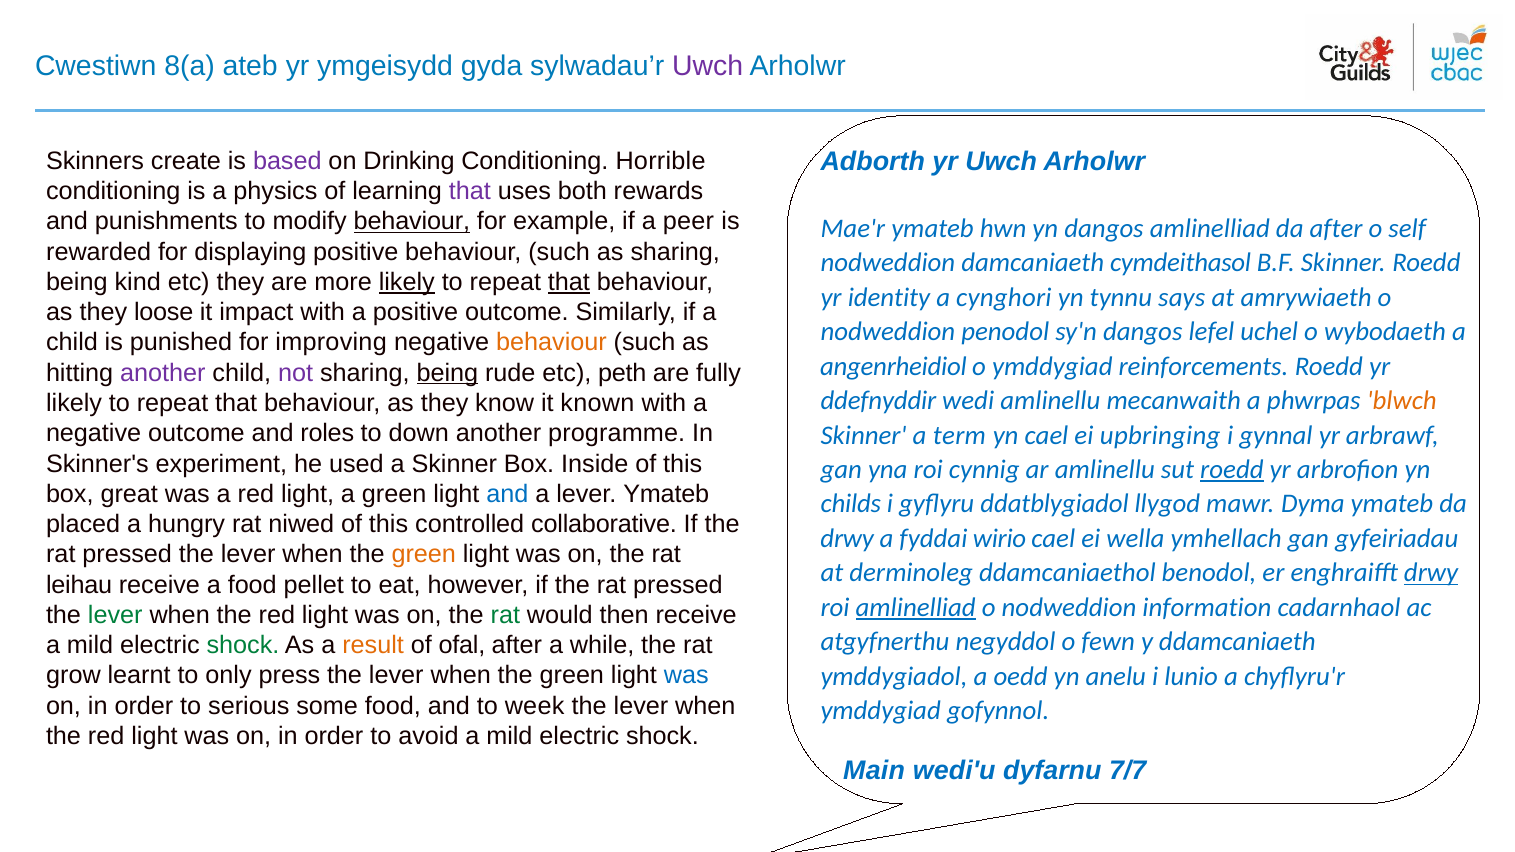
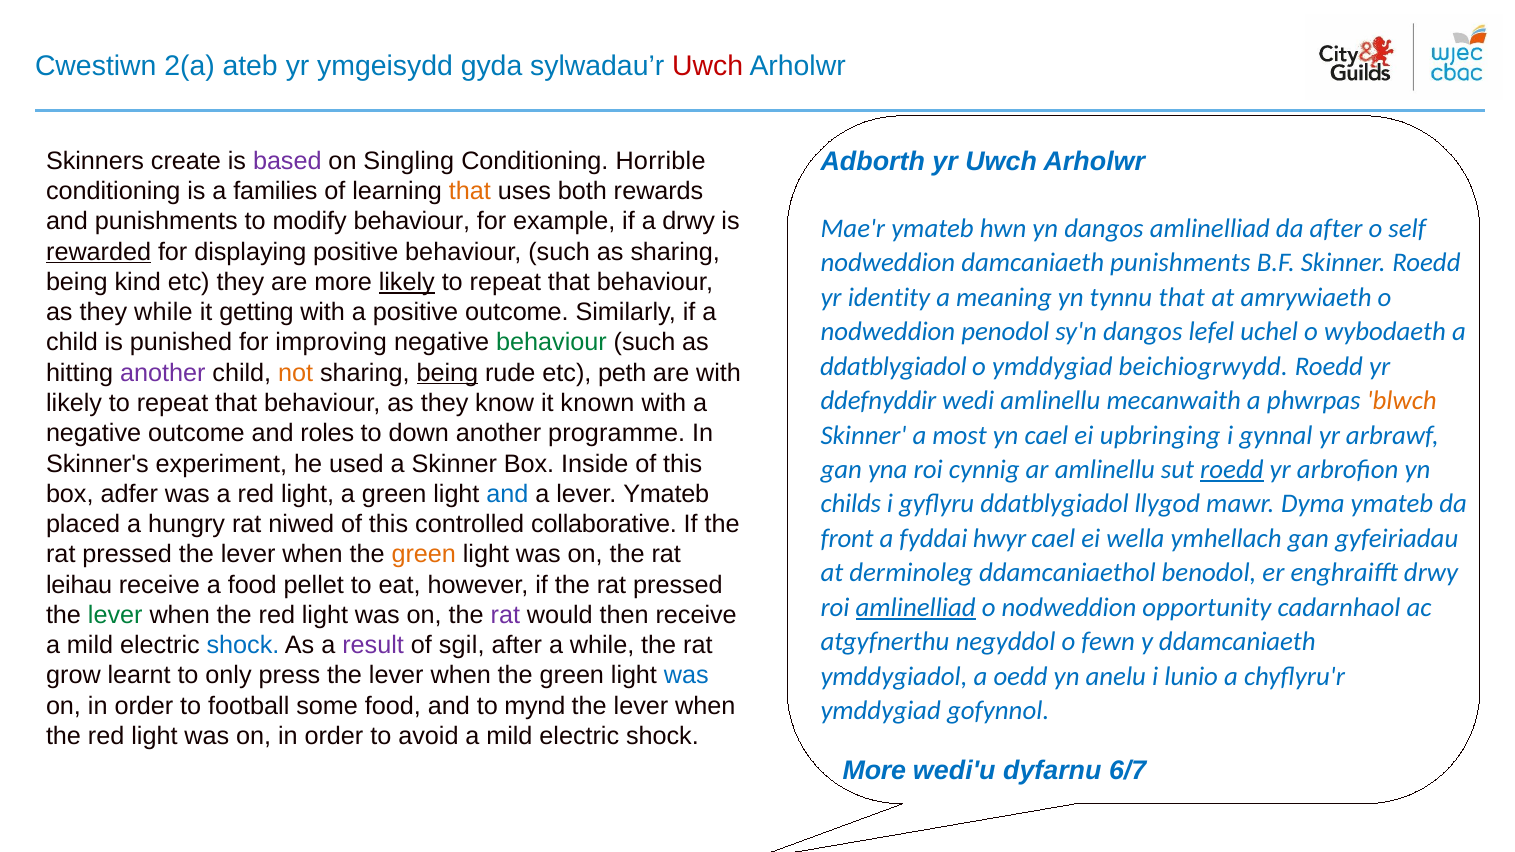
8(a: 8(a -> 2(a (190, 66)
Uwch colour: purple -> red (708, 66)
Drinking: Drinking -> Singling (409, 161)
physics: physics -> families (276, 191)
that colour: purple -> orange (470, 191)
behaviour underline: present -> none (412, 222)
a peer: peer -> drwy (689, 222)
rewarded underline: none -> present (99, 252)
damcaniaeth cymdeithasol: cymdeithasol -> punishments (1180, 263)
that underline: present -> none (569, 282)
cynghori: cynghori -> meaning (1004, 298)
tynnu says: says -> that (1182, 298)
they loose: loose -> while (163, 312)
impact: impact -> getting (256, 312)
behaviour colour: orange -> green (552, 343)
angenrheidiol: angenrheidiol -> ddatblygiadol (893, 366)
reinforcements: reinforcements -> beichiogrwydd (1203, 366)
not colour: purple -> orange (296, 373)
are fully: fully -> with (719, 373)
term: term -> most (960, 435)
great: great -> adfer (129, 494)
drwy: drwy -> front (847, 539)
wirio: wirio -> hwyr (1000, 539)
drwy underline: present -> none (1431, 573)
information: information -> opportunity (1207, 608)
rat colour: green -> purple (505, 615)
shock colour: green -> blue (243, 646)
result colour: orange -> purple (373, 646)
ofal: ofal -> sgil (462, 646)
serious: serious -> football (249, 706)
week: week -> mynd (535, 706)
Main: Main -> More (874, 771)
7/7: 7/7 -> 6/7 (1128, 771)
